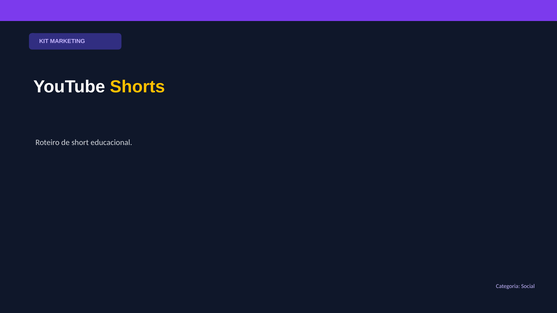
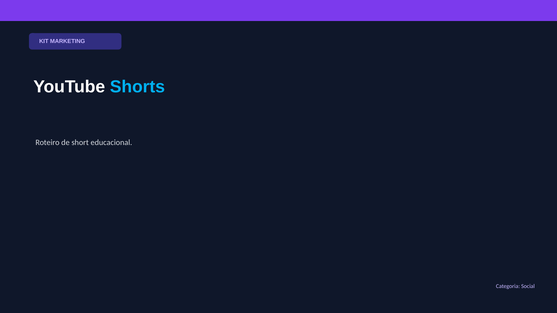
Shorts colour: yellow -> light blue (137, 87)
